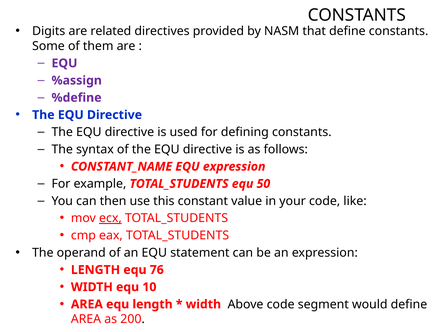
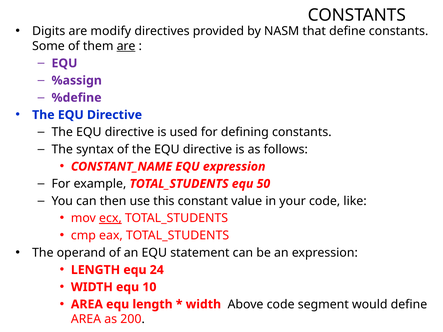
related: related -> modify (111, 31)
are underline: none -> present (126, 46)
76: 76 -> 24 (157, 270)
